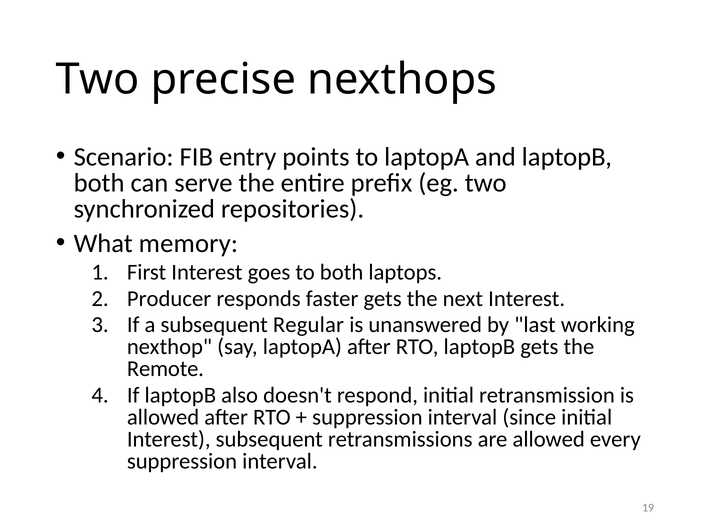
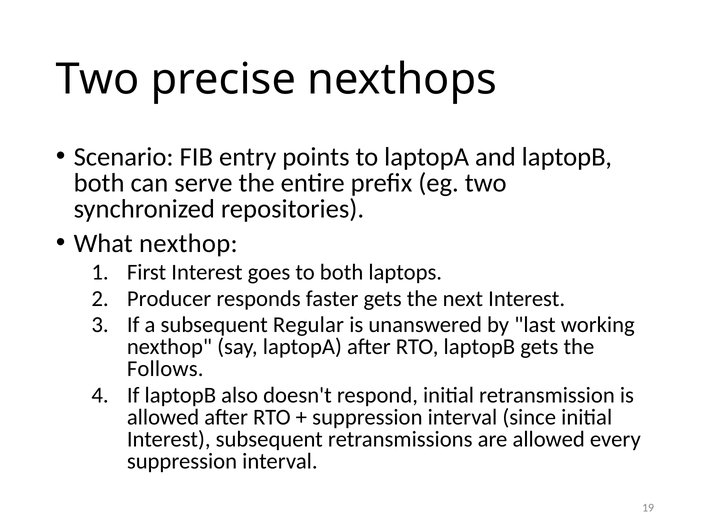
What memory: memory -> nexthop (188, 244)
Remote: Remote -> Follows (165, 369)
